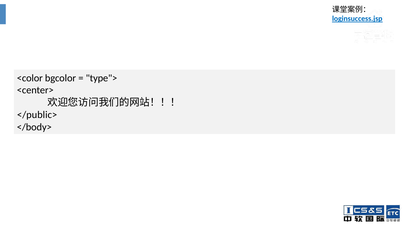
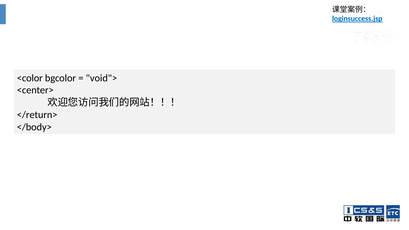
type">: type"> -> void"> (101, 78)
</public>: </public> -> </return> (37, 115)
